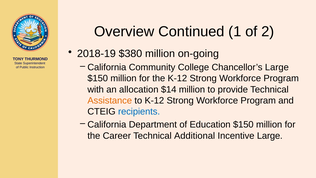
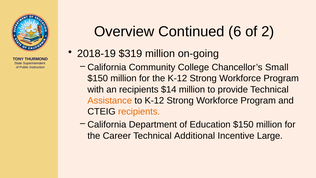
1: 1 -> 6 (235, 32)
$380: $380 -> $319 (130, 54)
Chancellor’s Large: Large -> Small (277, 67)
an allocation: allocation -> recipients (139, 89)
recipients colour: blue -> orange (139, 112)
